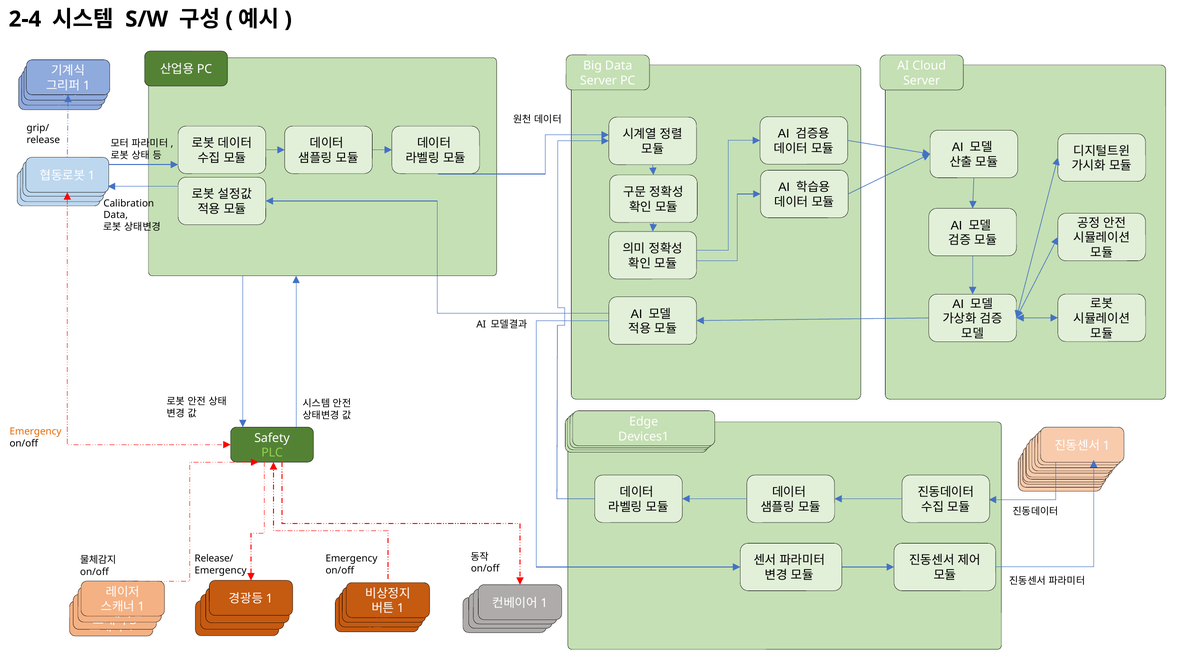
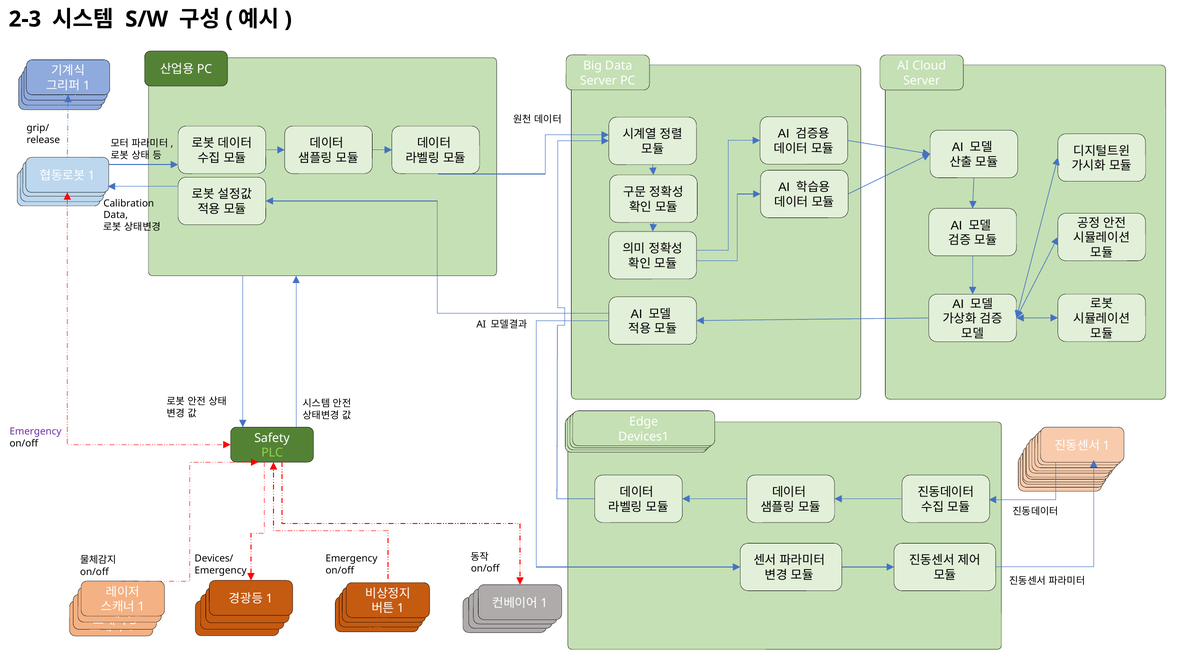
2-4: 2-4 -> 2-3 (25, 19)
Emergency colour: orange -> purple (36, 432)
Release/: Release/ -> Devices/ (214, 559)
